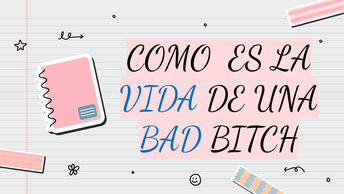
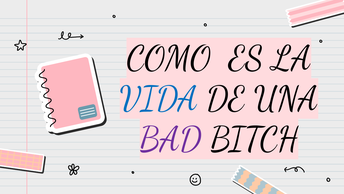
BAD colour: blue -> purple (171, 138)
